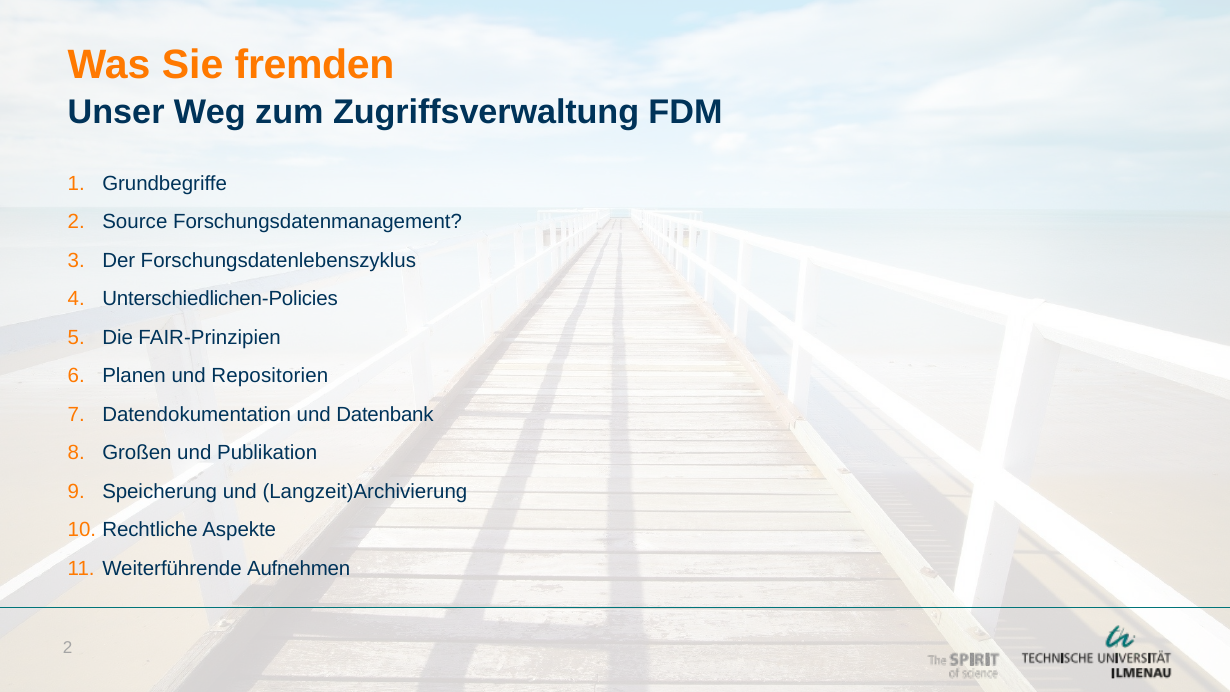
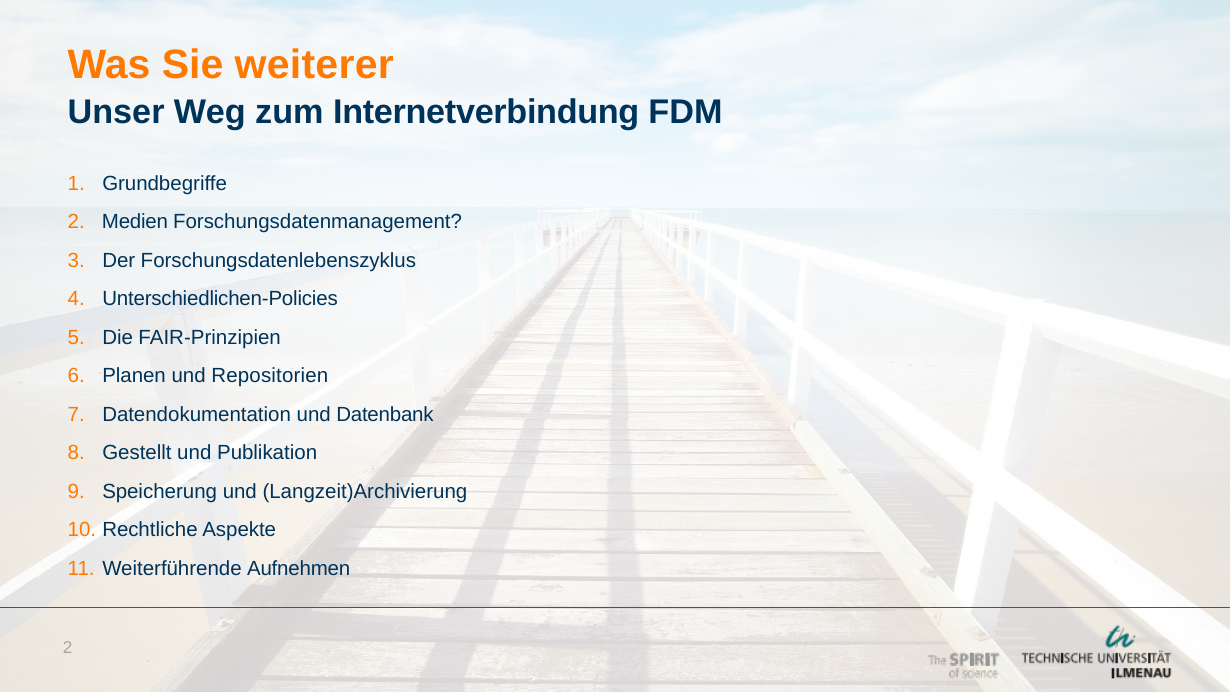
fremden: fremden -> weiterer (314, 65)
Zugriffsverwaltung: Zugriffsverwaltung -> Internetverbindung (486, 112)
Source: Source -> Medien (135, 222)
Großen: Großen -> Gestellt (137, 453)
